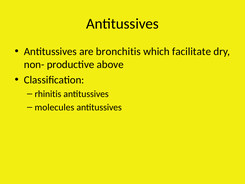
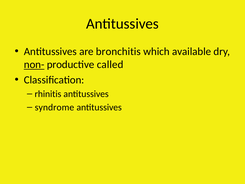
facilitate: facilitate -> available (192, 51)
non- underline: none -> present (34, 64)
above: above -> called (110, 64)
molecules: molecules -> syndrome (54, 107)
